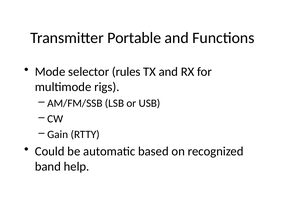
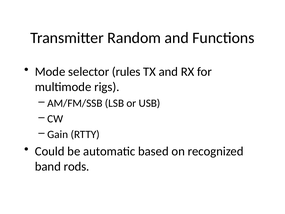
Portable: Portable -> Random (134, 38)
help: help -> rods (77, 166)
